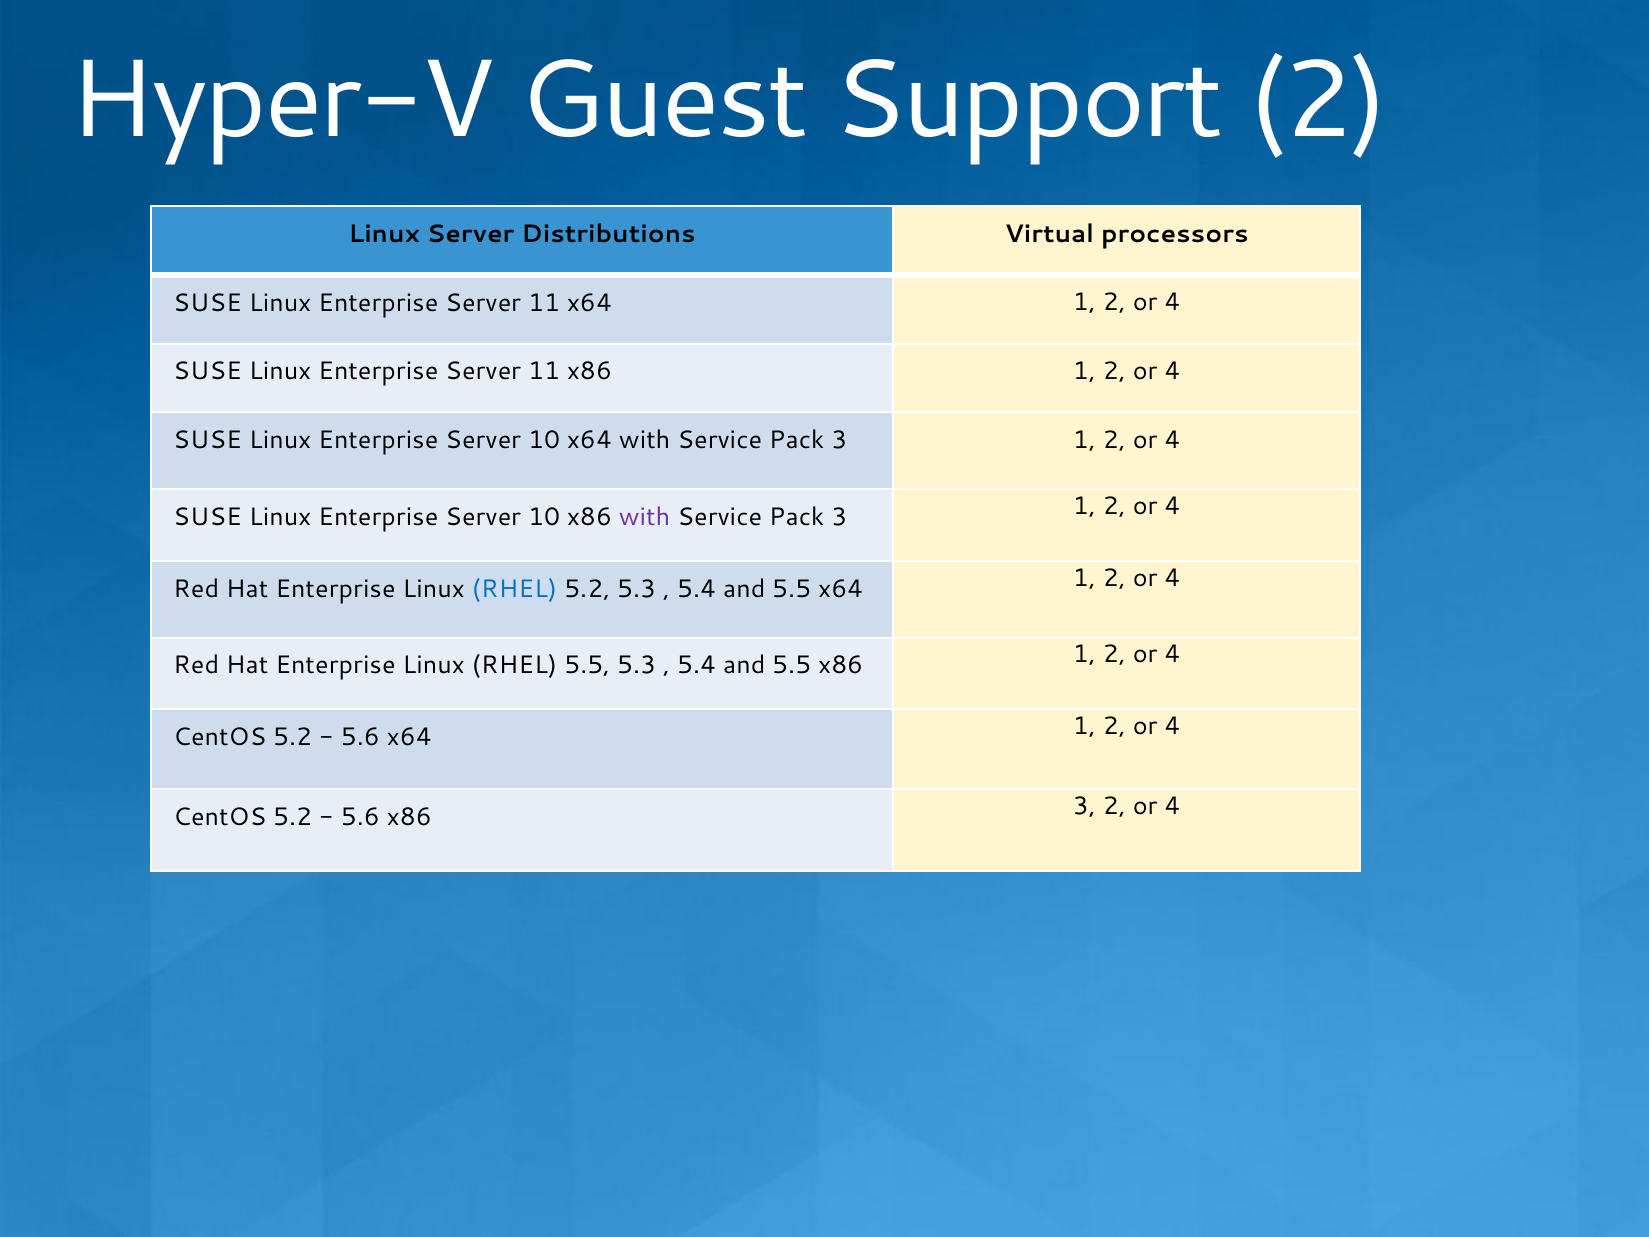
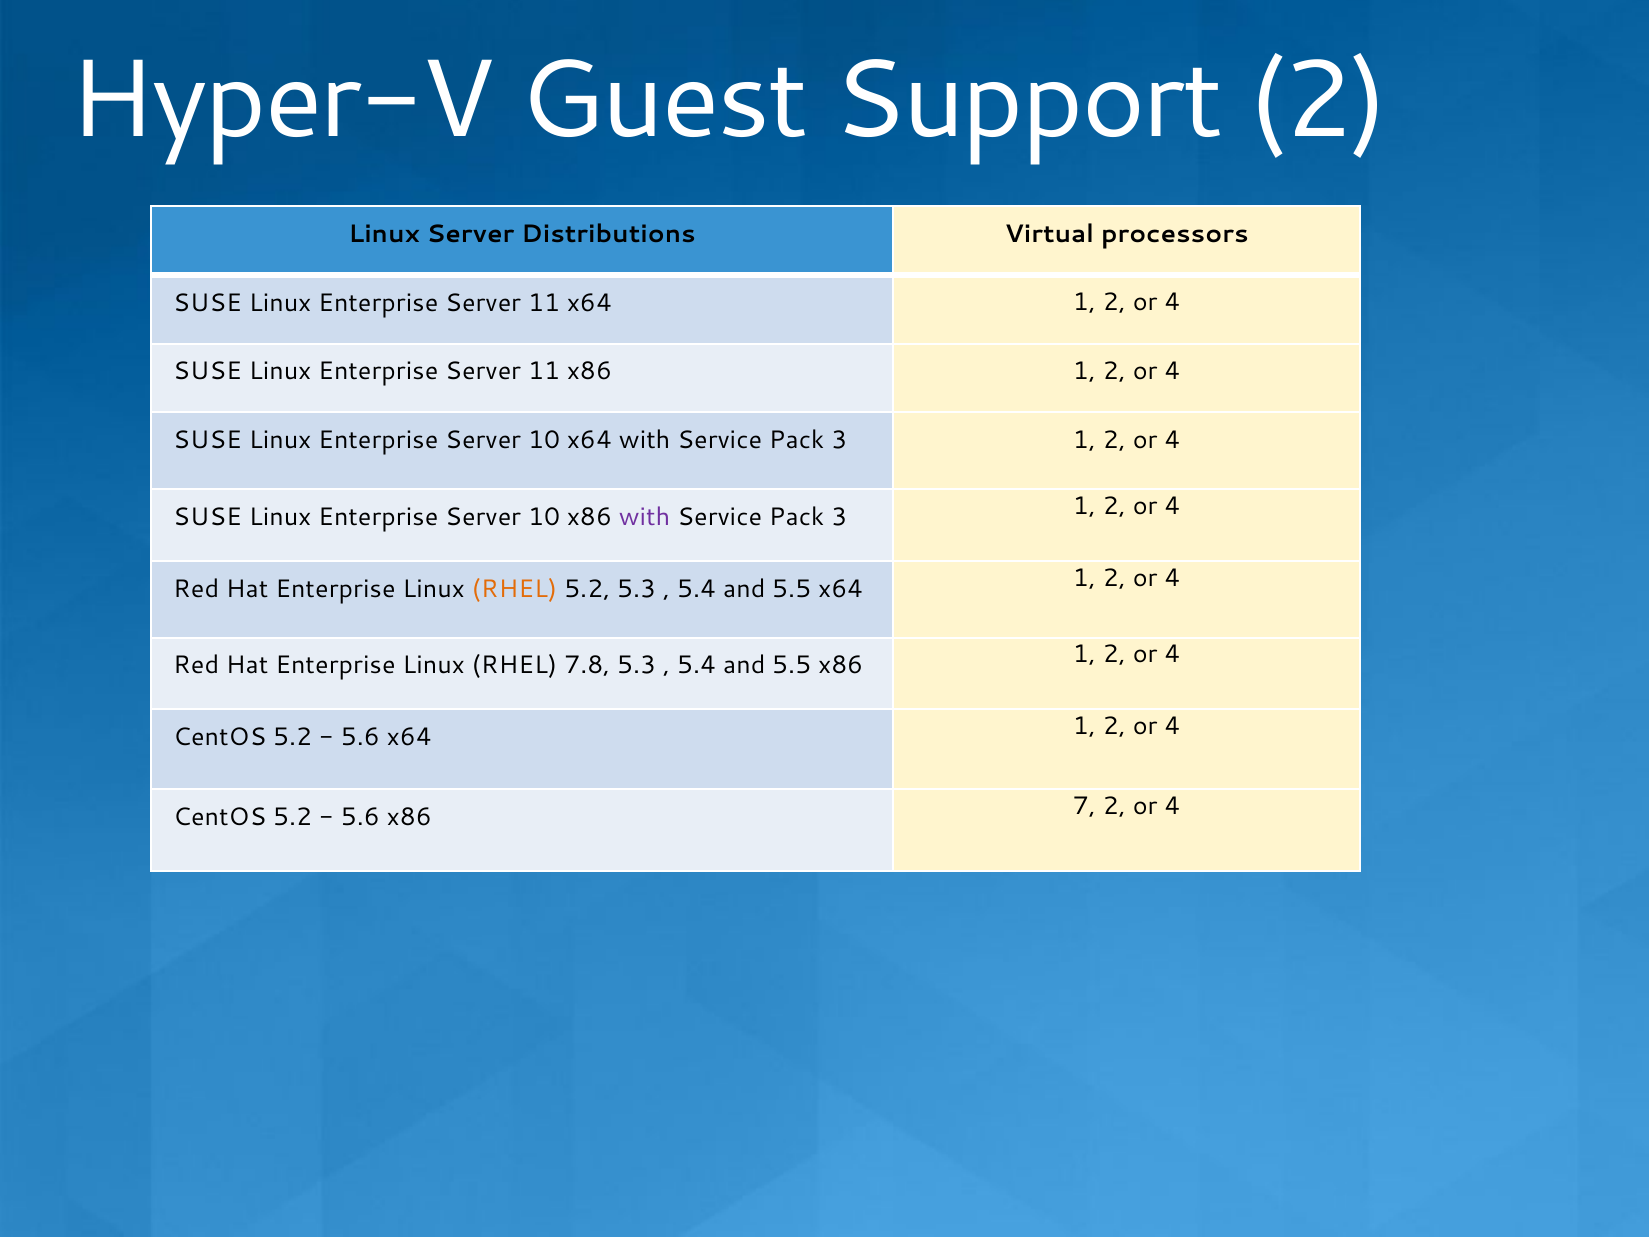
RHEL colour: blue -> orange (514, 589)
RHEL 5.5: 5.5 -> 7.8 (587, 666)
x86 3: 3 -> 7 (1084, 806)
